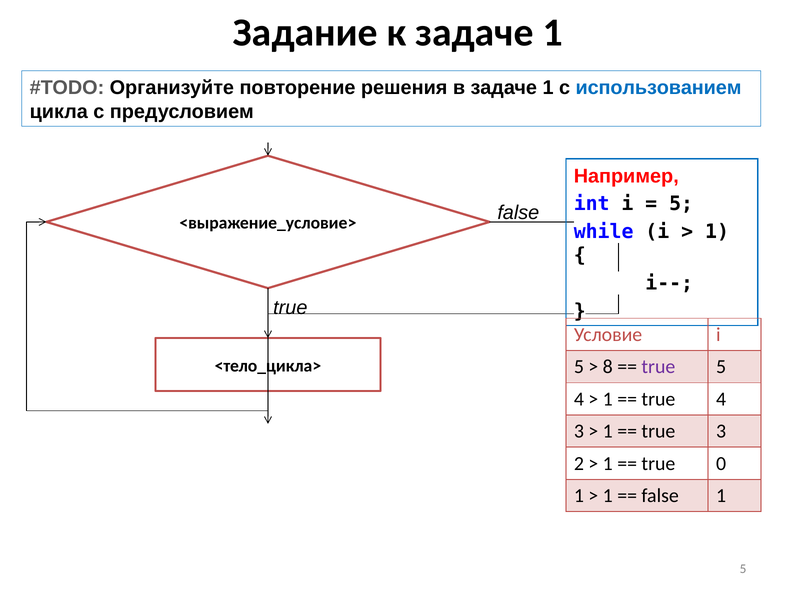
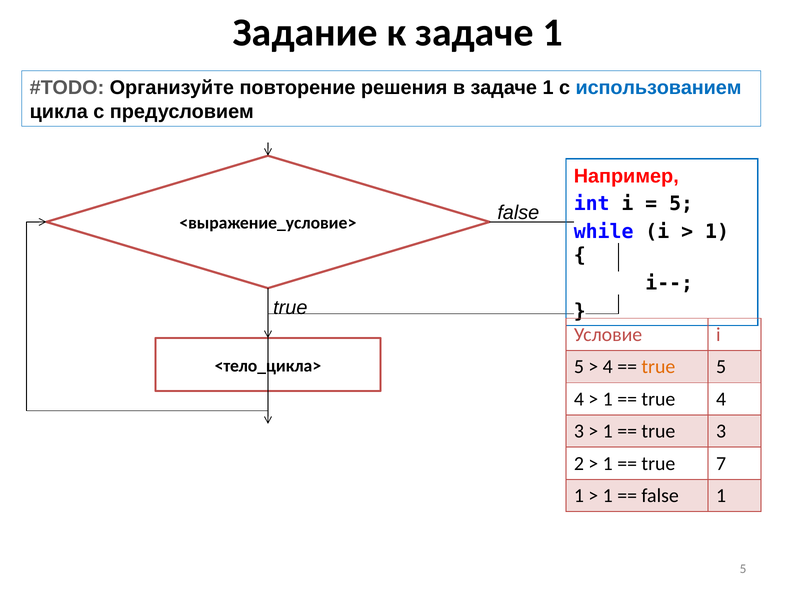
8: 8 -> 4 (608, 367)
true colour: purple -> orange (658, 367)
0: 0 -> 7 (721, 463)
